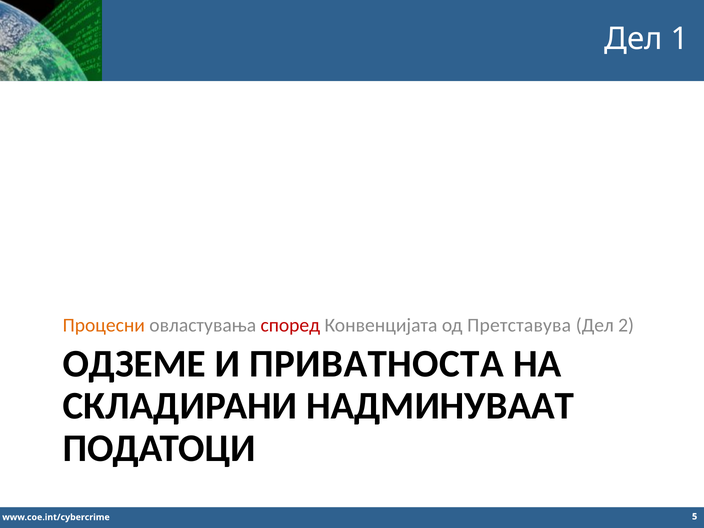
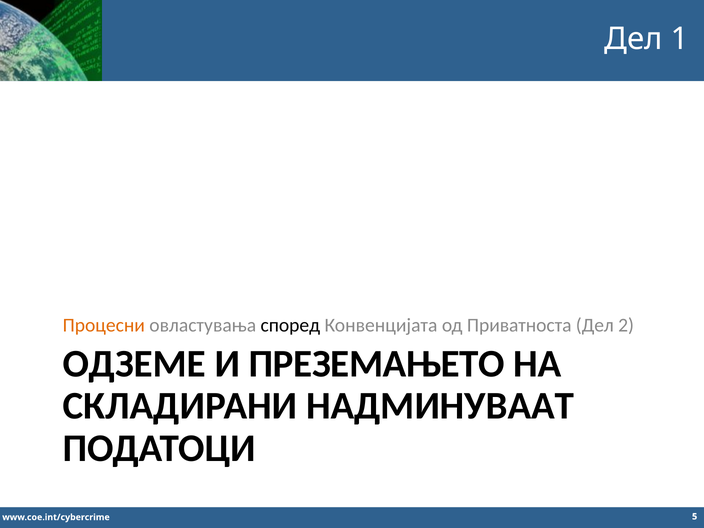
според colour: red -> black (290, 325)
Претставува: Претставува -> Приватноста (519, 325)
ПРИВАТНОСТА: ПРИВАТНОСТА -> ПРЕЗЕМАЊЕТО (377, 364)
